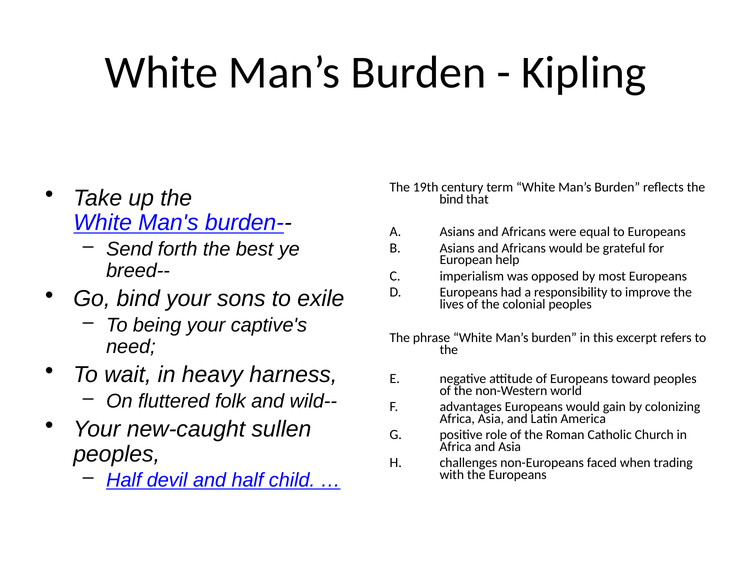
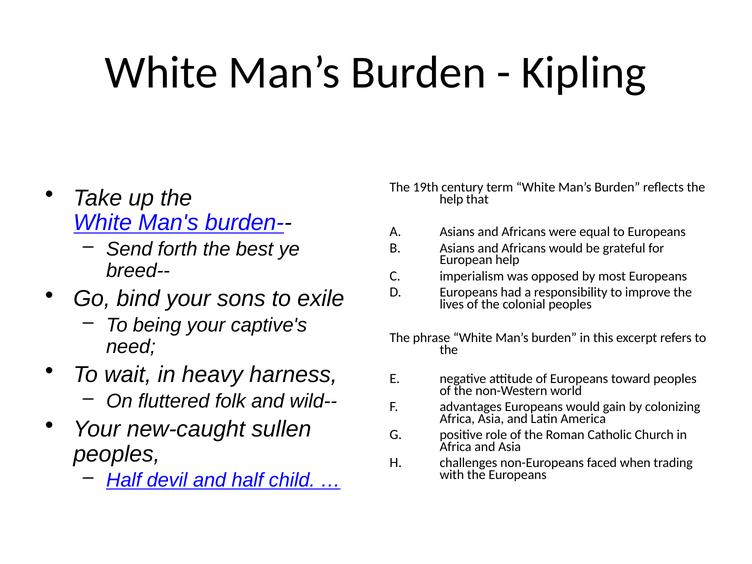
bind: bind -> help (451, 199)
